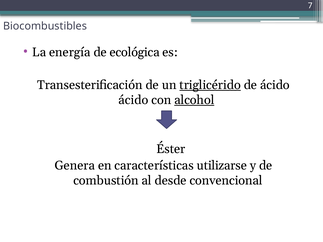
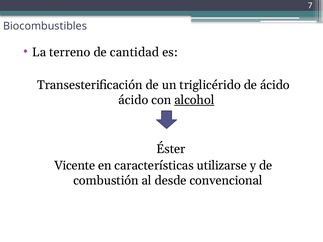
energía: energía -> terreno (70, 52)
ecológica: ecológica -> cantidad (134, 52)
triglicérido underline: present -> none (210, 85)
Genera: Genera -> Vicente (75, 166)
